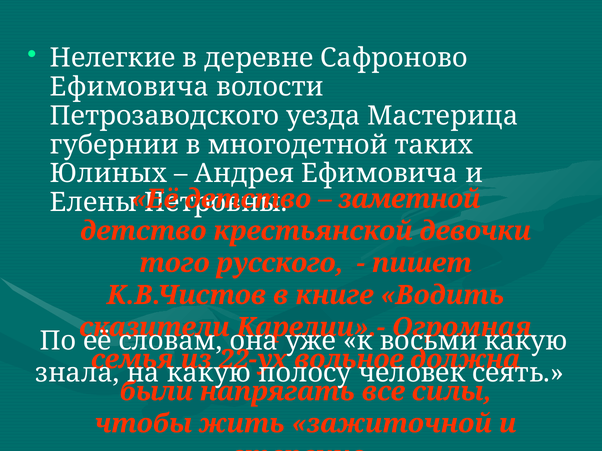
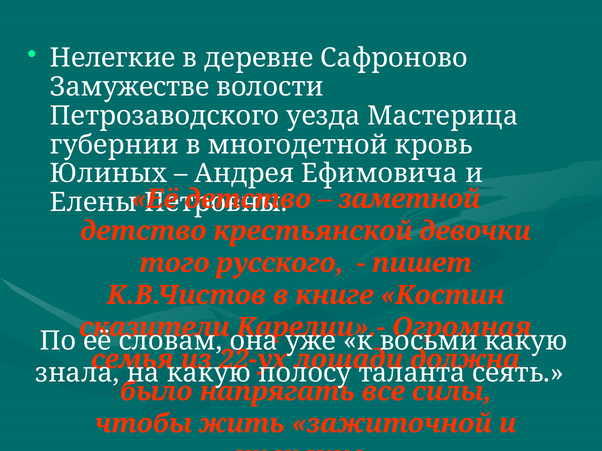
Ефимовича: Ефимовича -> Замужестве (130, 87)
таких: таких -> кровь (434, 145)
Водить: Водить -> Костин (442, 296)
вольное: вольное -> лошади (349, 360)
человек: человек -> таланта (412, 374)
были: были -> было (156, 392)
